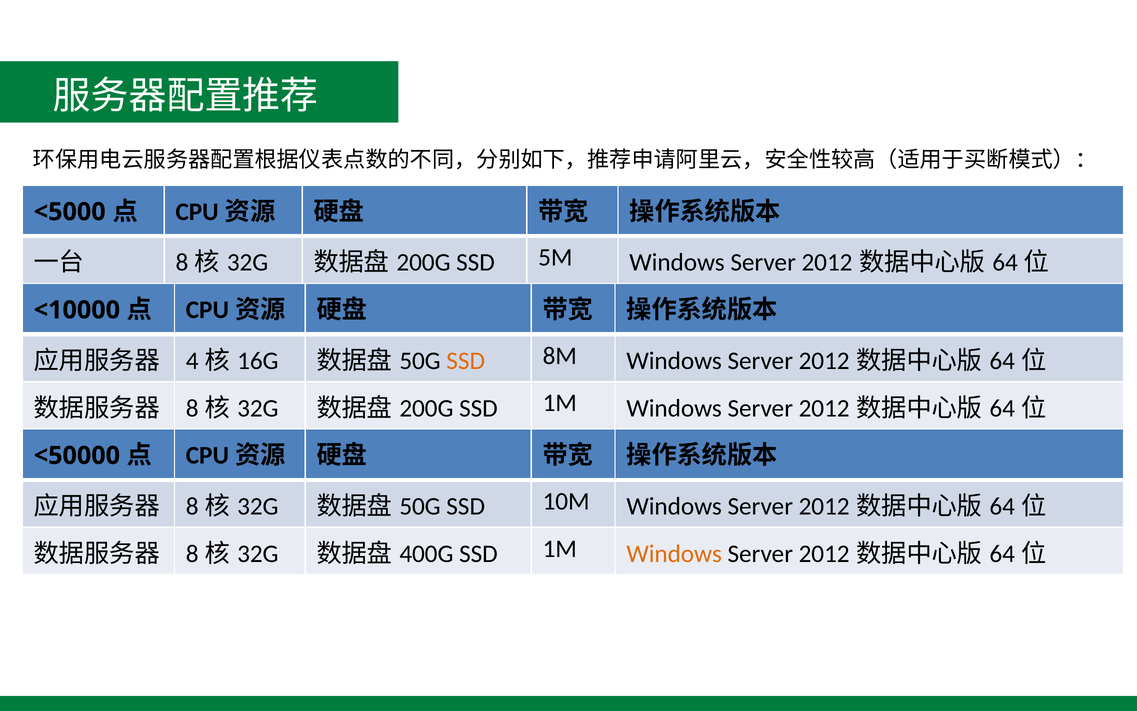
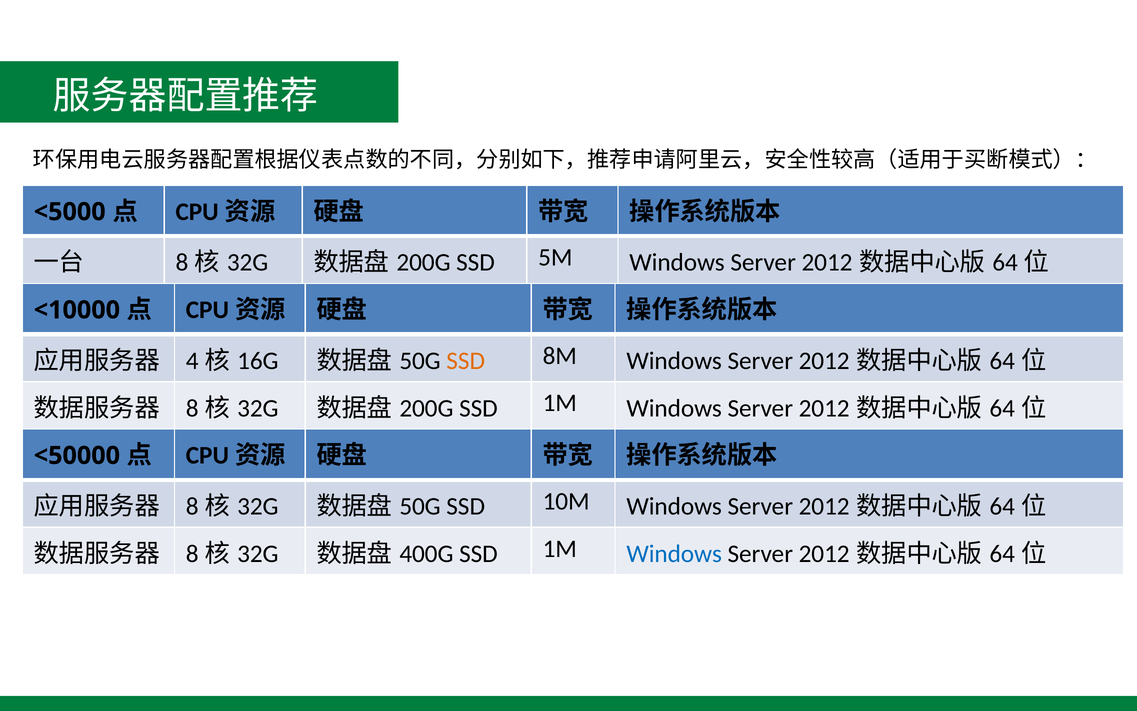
Windows colour: orange -> blue (674, 553)
